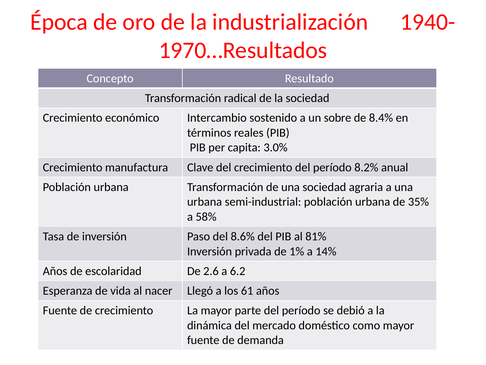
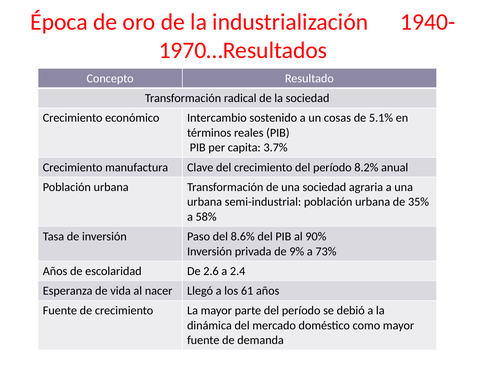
sobre: sobre -> cosas (337, 118)
8.4%: 8.4% -> 5.1% (381, 118)
3.0%: 3.0% -> 3.7% (276, 147)
81%: 81% -> 90% (316, 236)
1%: 1% -> 9% (297, 251)
14%: 14% -> 73% (326, 251)
6.2: 6.2 -> 2.4 (238, 271)
